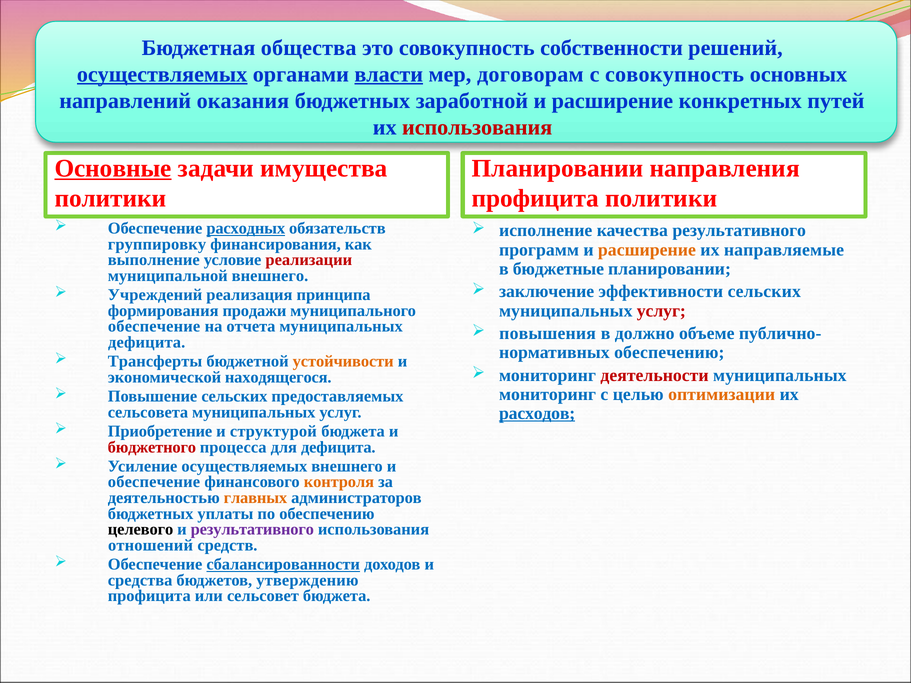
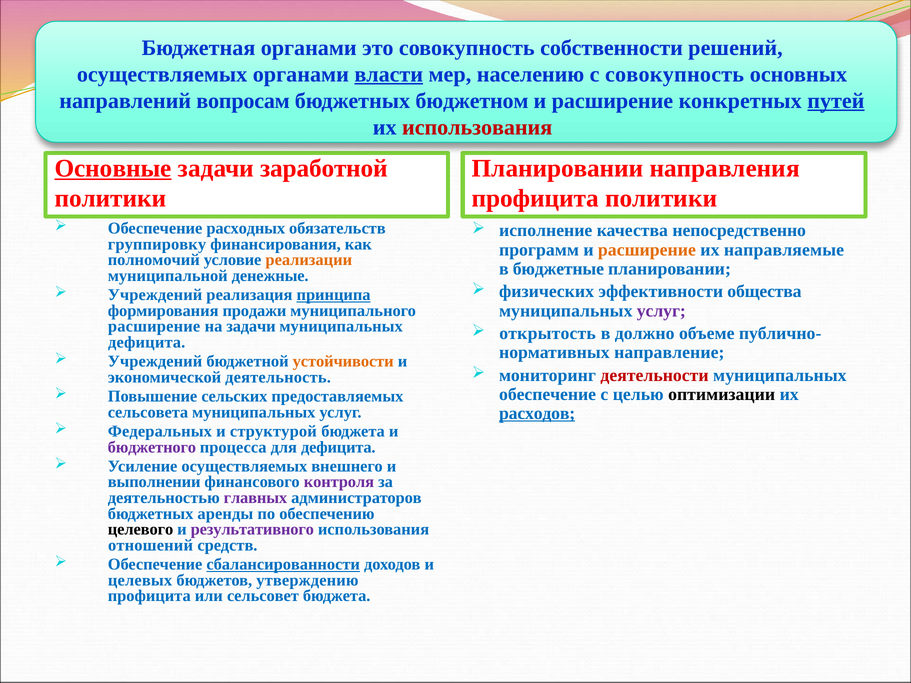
Бюджетная общества: общества -> органами (309, 48)
осуществляемых underline: present -> none (162, 74)
договорам: договорам -> населению (531, 74)
оказания: оказания -> вопросам (243, 101)
заработной: заработной -> бюджетном (472, 101)
путей underline: none -> present (836, 101)
имущества: имущества -> заработной (324, 168)
расходных underline: present -> none (246, 228)
качества результативного: результативного -> непосредственно (739, 231)
выполнение: выполнение -> полномочий (154, 260)
реализации colour: red -> orange (309, 260)
муниципальной внешнего: внешнего -> денежные (270, 276)
заключение: заключение -> физических (547, 292)
эффективности сельских: сельских -> общества (764, 292)
принципа underline: none -> present (334, 295)
услуг colour: red -> purple (661, 311)
обеспечение: обеспечение -> расширение (154, 327)
на отчета: отчета -> задачи (251, 327)
повышения: повышения -> открытость (548, 334)
обеспечению: обеспечению -> направление (669, 353)
Трансферты: Трансферты -> Учреждений (155, 362)
находящегося: находящегося -> деятельность (278, 377)
мониторинг: мониторинг -> обеспечение (548, 395)
оптимизации colour: orange -> black (722, 395)
Приобретение: Приобретение -> Федеральных (160, 431)
бюджетного colour: red -> purple (152, 447)
обеспечение: обеспечение -> выполнении (154, 482)
контроля colour: orange -> purple (339, 482)
главных colour: orange -> purple (255, 498)
уплаты: уплаты -> аренды (225, 514)
средства: средства -> целевых (140, 580)
